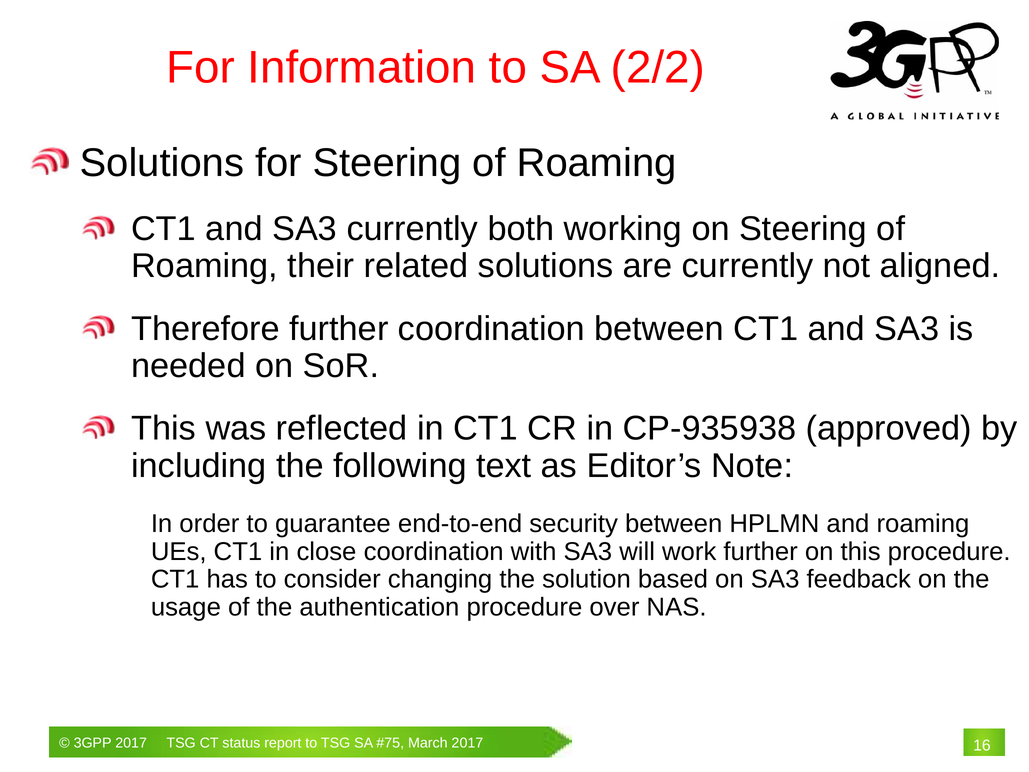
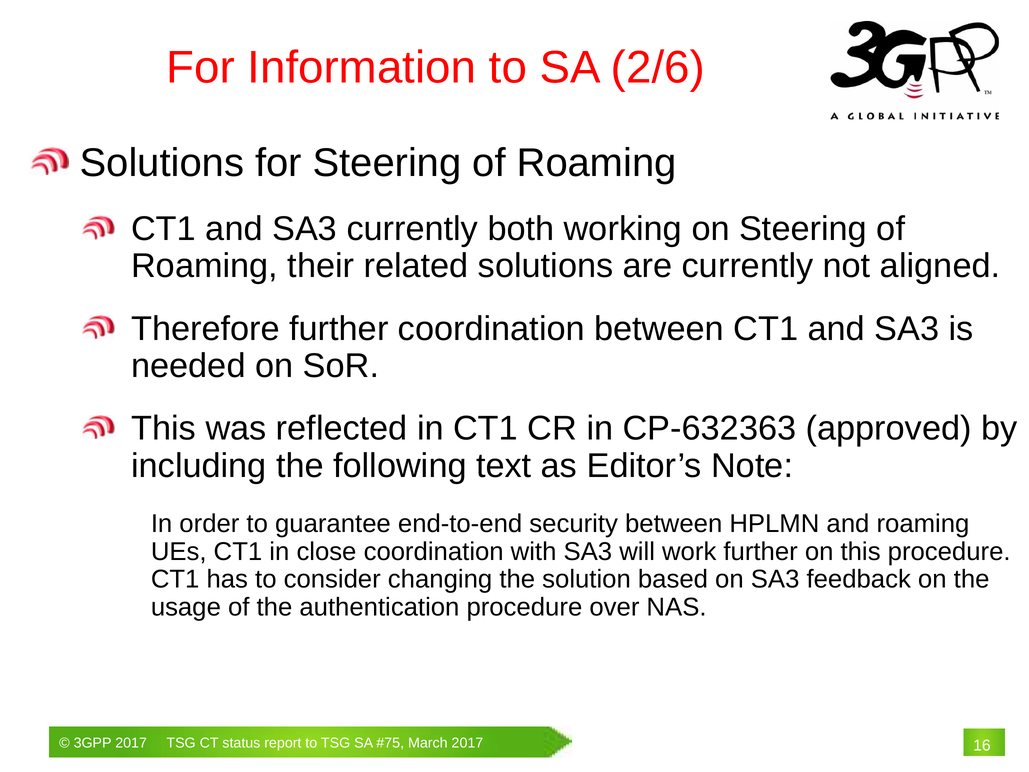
2/2: 2/2 -> 2/6 (658, 67)
CP-935938: CP-935938 -> CP-632363 (709, 429)
